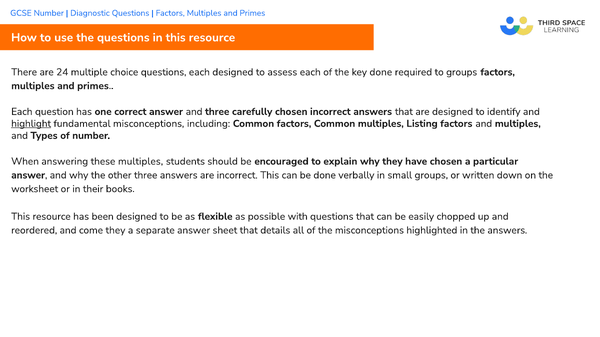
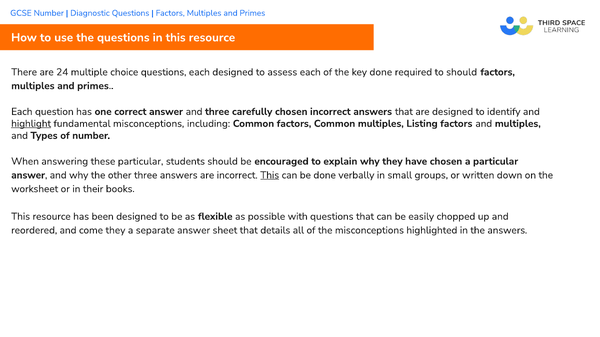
to groups: groups -> should (462, 72)
these multiples: multiples -> particular (141, 162)
This underline: none -> present (270, 175)
